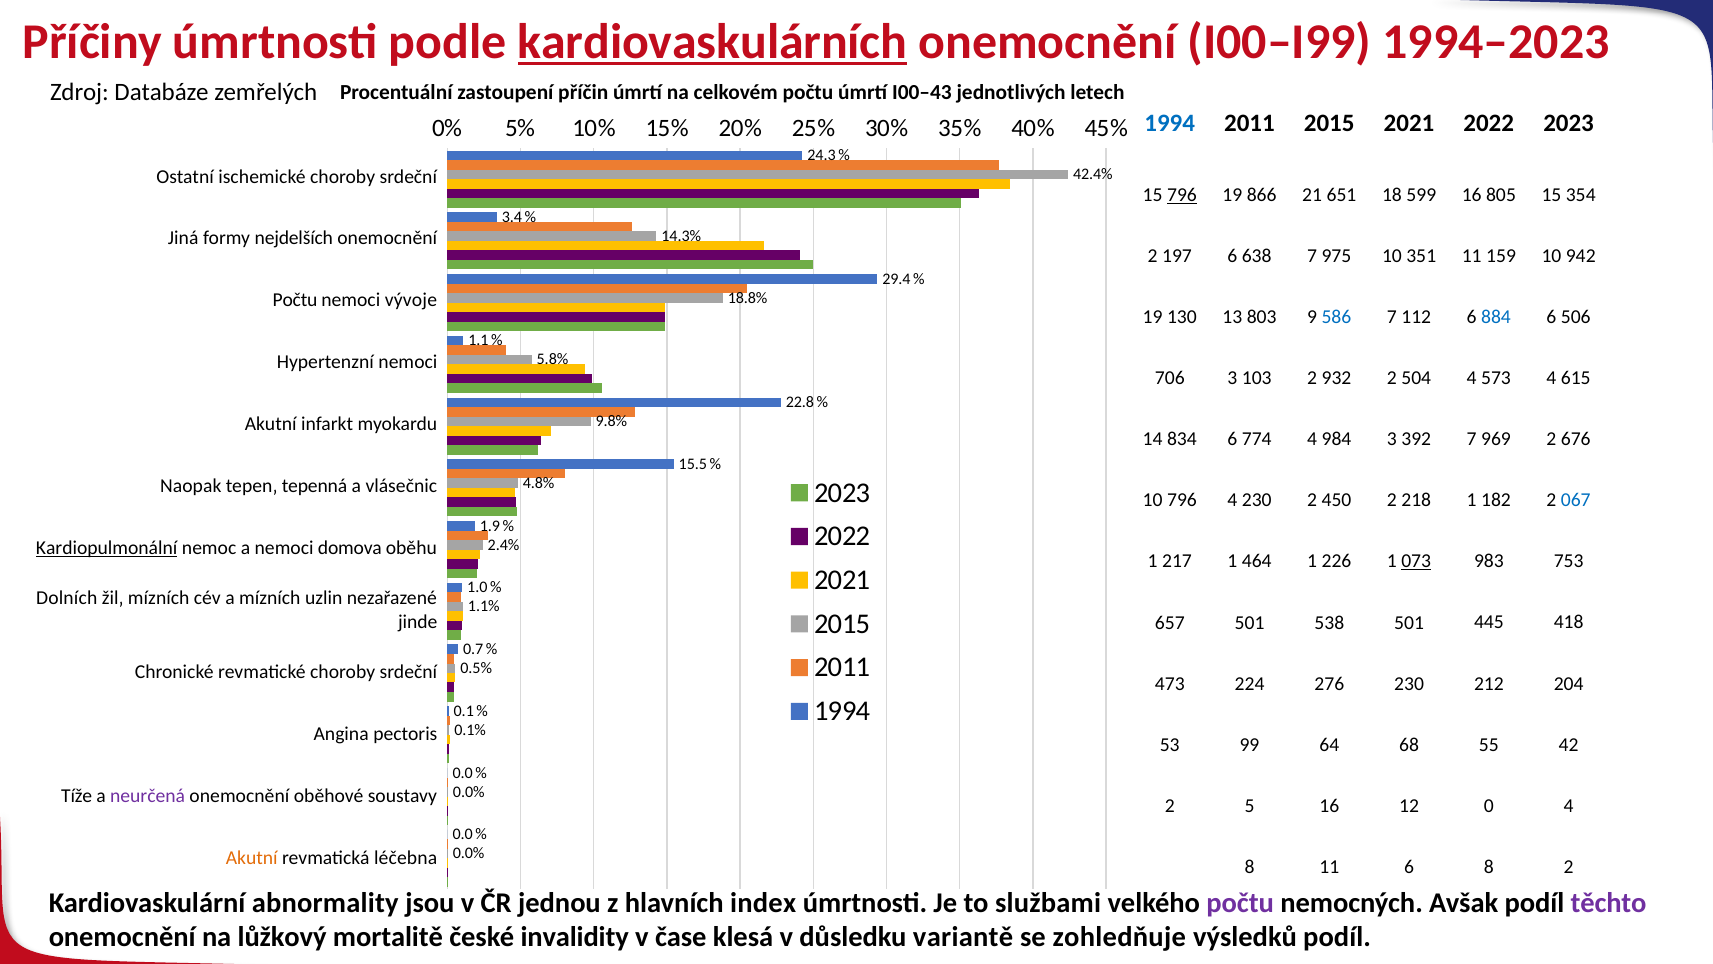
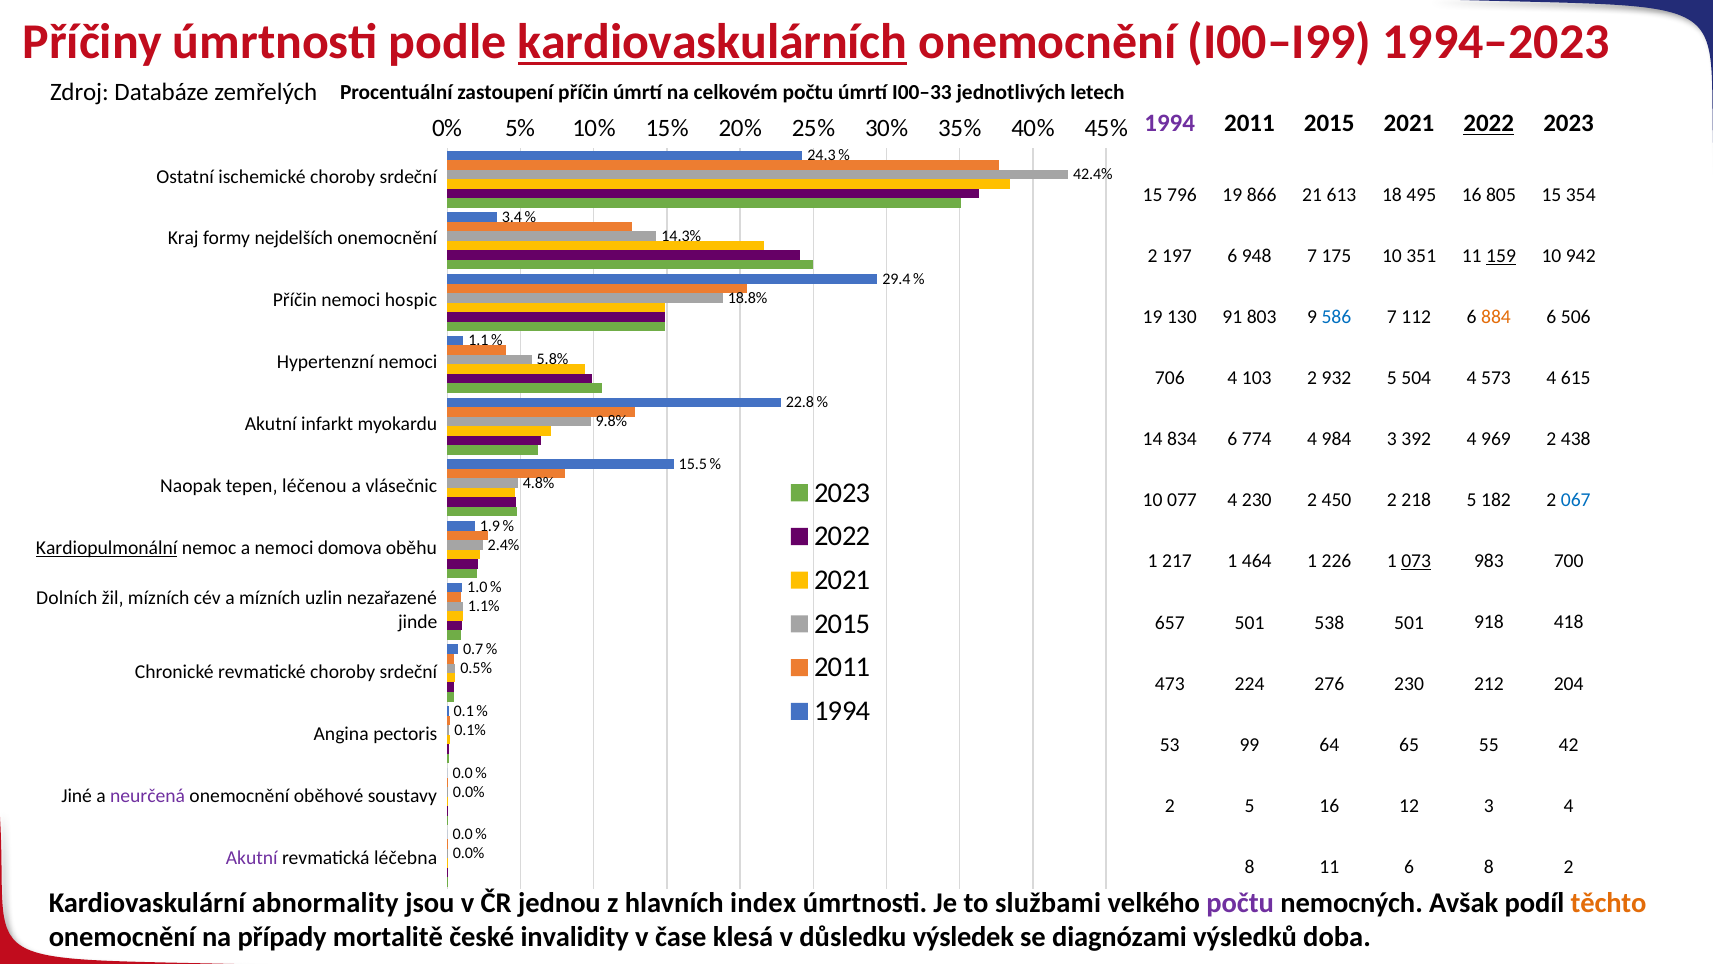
I00–43: I00–43 -> I00–33 (922, 93)
1994 colour: blue -> purple (1170, 124)
2022 underline: none -> present (1489, 124)
796 underline: present -> none (1182, 195)
651: 651 -> 613 (1342, 195)
599: 599 -> 495 (1421, 195)
Jiná: Jiná -> Kraj (183, 238)
638: 638 -> 948 (1257, 256)
975: 975 -> 175 (1336, 256)
159 underline: none -> present (1501, 256)
Počtu: Počtu -> Příčin (295, 300)
vývoje: vývoje -> hospic (411, 300)
13: 13 -> 91 (1232, 317)
884 colour: blue -> orange (1496, 317)
706 3: 3 -> 4 (1232, 378)
932 2: 2 -> 5 (1392, 378)
392 7: 7 -> 4 (1472, 439)
676: 676 -> 438 (1576, 439)
tepenná: tepenná -> léčenou (314, 486)
10 796: 796 -> 077 (1182, 500)
218 1: 1 -> 5 (1472, 500)
753: 753 -> 700 (1569, 561)
445: 445 -> 918 (1489, 622)
68: 68 -> 65 (1409, 745)
Tíže: Tíže -> Jiné (77, 796)
12 0: 0 -> 3 (1489, 805)
Akutní colour: orange -> purple (252, 858)
těchto colour: purple -> orange (1609, 902)
lůžkový: lůžkový -> případy (282, 937)
variantě: variantě -> výsledek (963, 937)
zohledňuje: zohledňuje -> diagnózami (1119, 937)
výsledků podíl: podíl -> doba (1337, 937)
